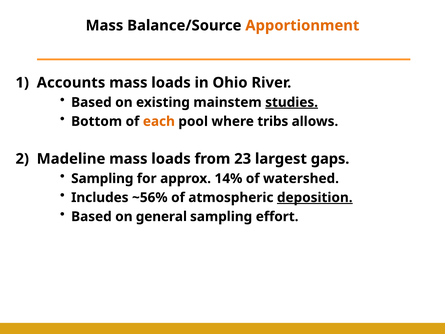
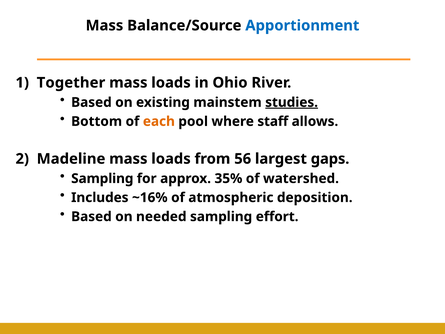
Apportionment colour: orange -> blue (302, 25)
Accounts: Accounts -> Together (71, 83)
tribs: tribs -> staff (273, 121)
23: 23 -> 56 (243, 159)
14%: 14% -> 35% (228, 178)
~56%: ~56% -> ~16% (150, 197)
deposition underline: present -> none (315, 197)
general: general -> needed (161, 216)
